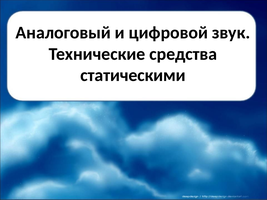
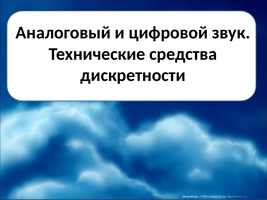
статическими: статическими -> дискретности (133, 75)
